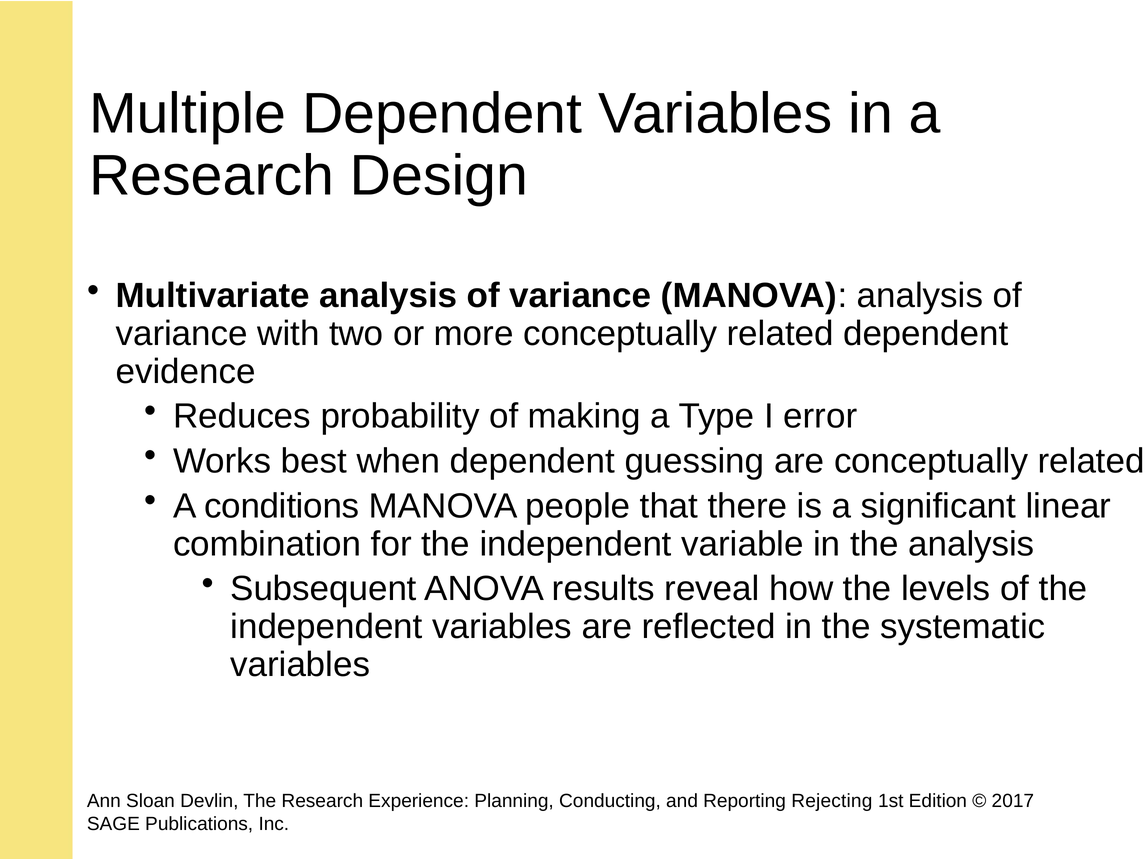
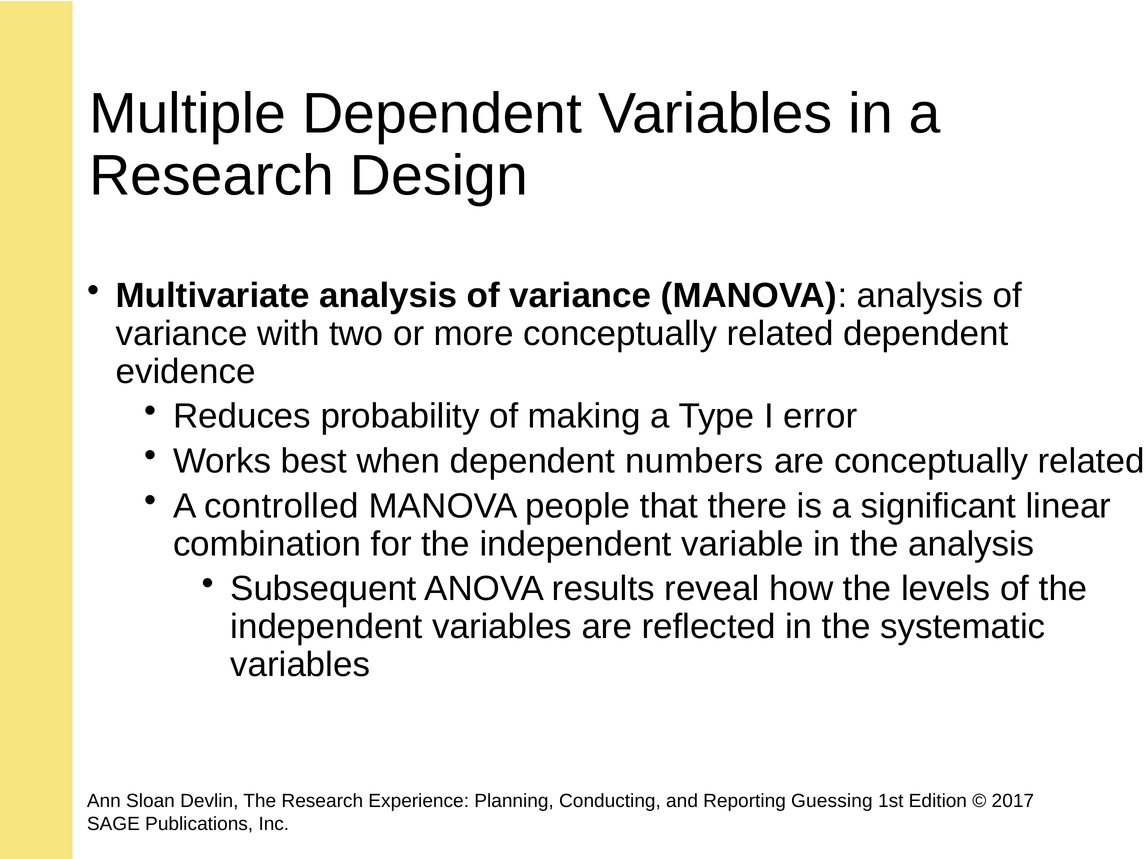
guessing: guessing -> numbers (694, 462)
conditions: conditions -> controlled (281, 507)
Rejecting: Rejecting -> Guessing (832, 802)
